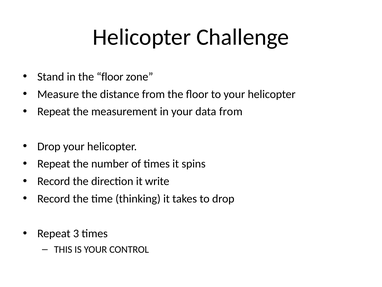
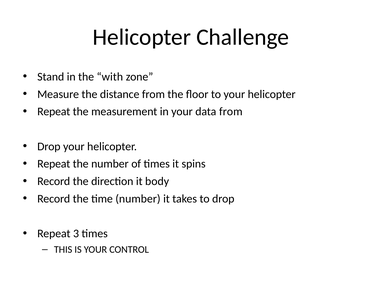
in the floor: floor -> with (110, 77)
write: write -> body (157, 181)
time thinking: thinking -> number (138, 198)
